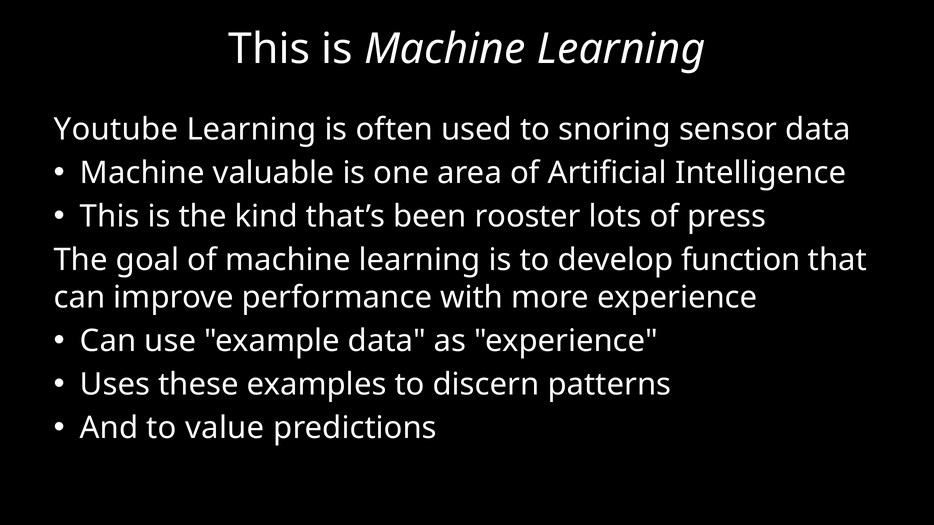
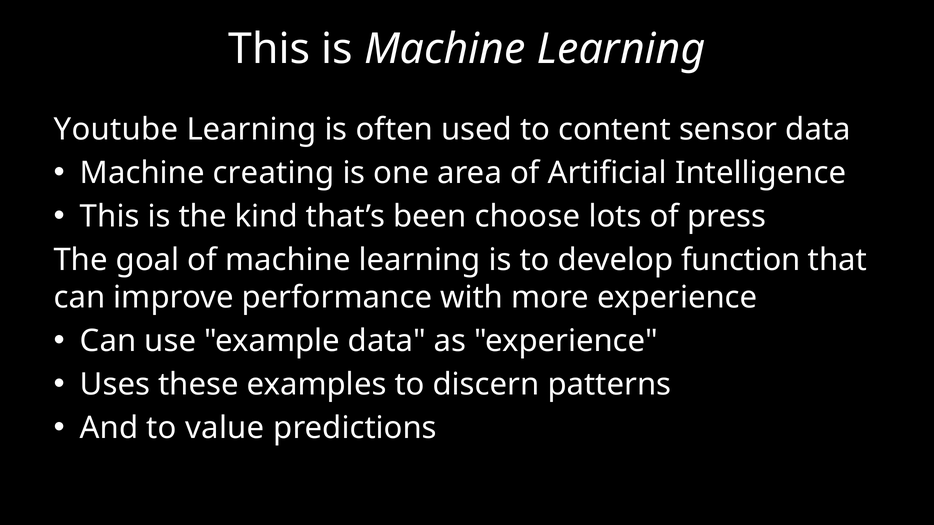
snoring: snoring -> content (615, 129)
valuable: valuable -> creating (274, 173)
rooster: rooster -> choose (527, 217)
